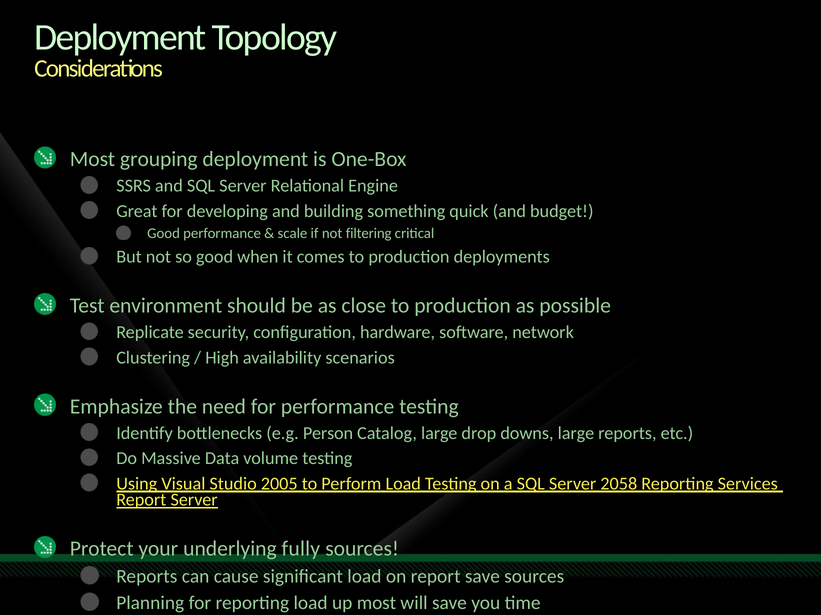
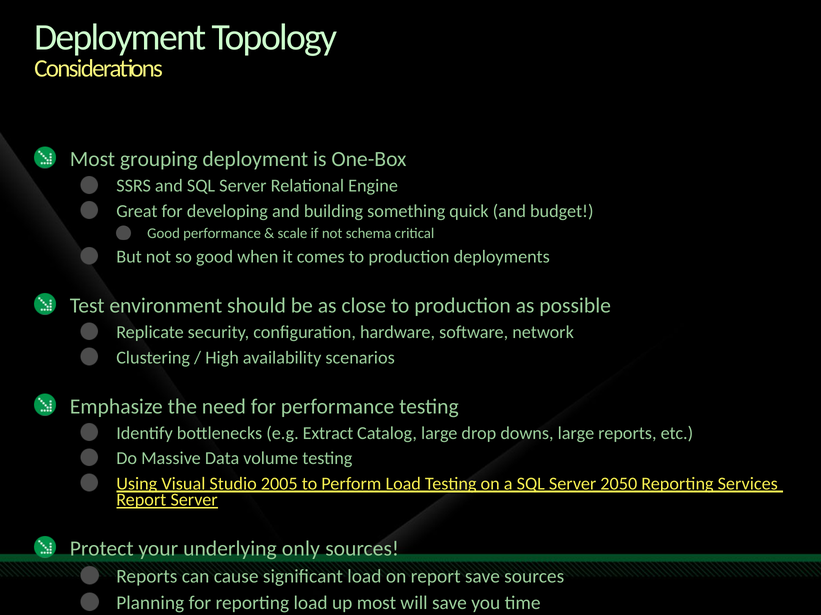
filtering: filtering -> schema (369, 234)
Person: Person -> Extract (328, 434)
2058: 2058 -> 2050 (619, 484)
fully: fully -> only (301, 549)
